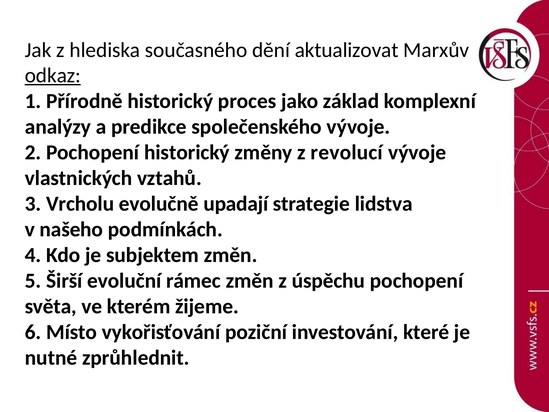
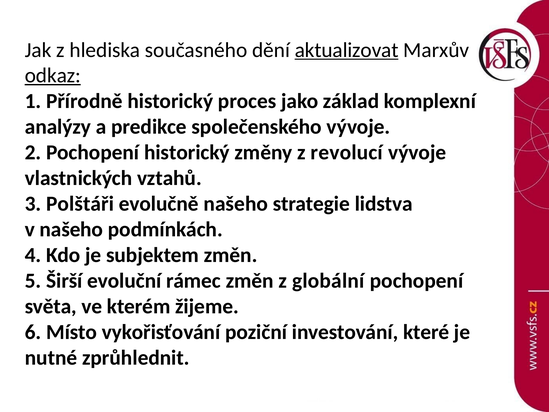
aktualizovat underline: none -> present (347, 50)
Vrcholu: Vrcholu -> Polštáři (80, 204)
evolučně upadají: upadají -> našeho (236, 204)
úspěchu: úspěchu -> globální (328, 281)
